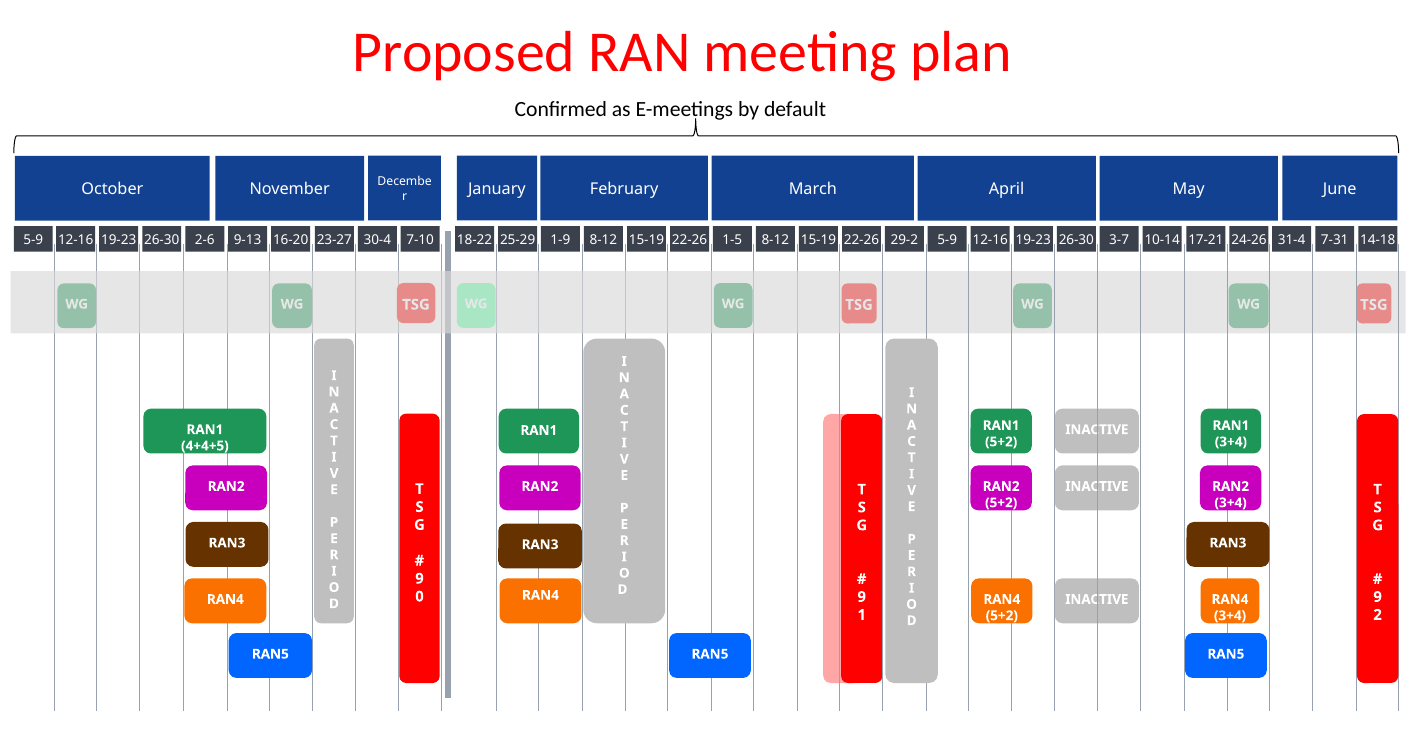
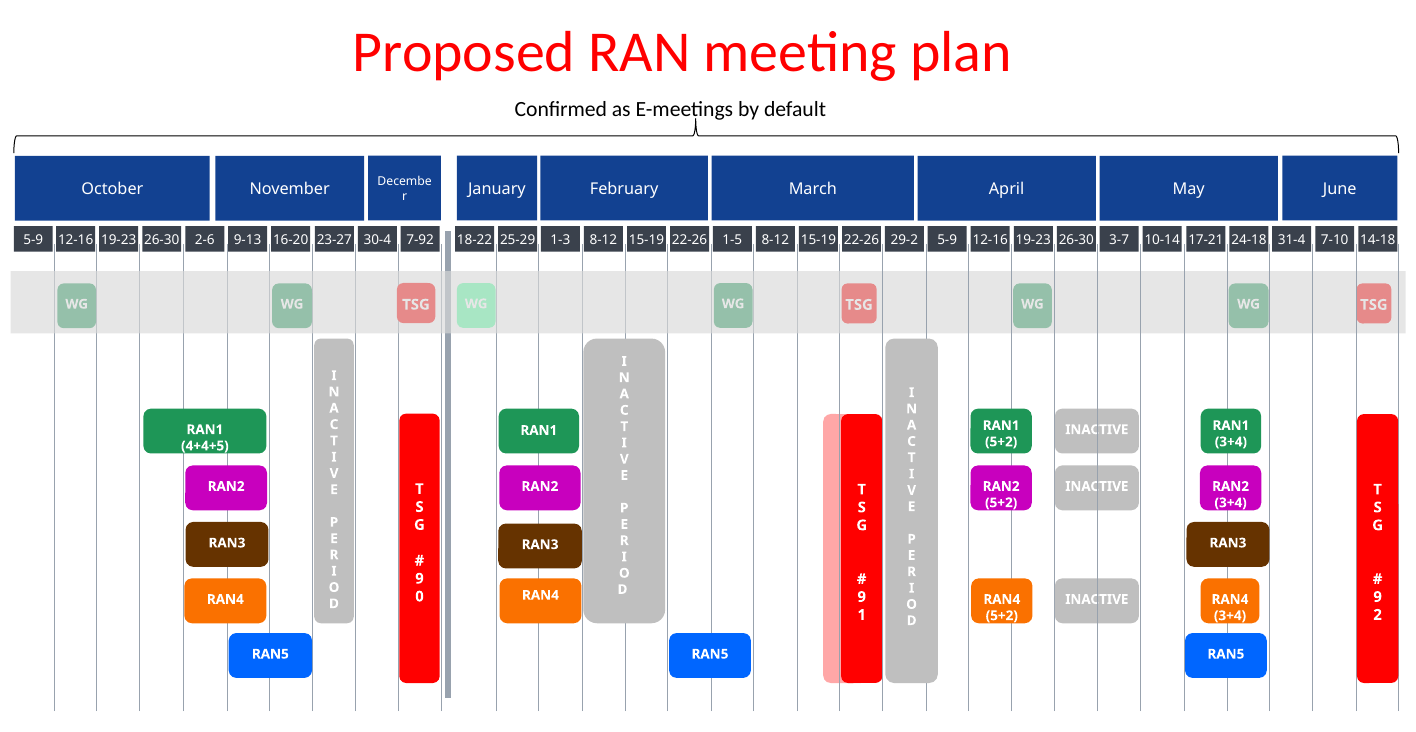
7-10: 7-10 -> 7-92 (420, 240)
1-9: 1-9 -> 1-3 (560, 240)
24-26: 24-26 -> 24-18 (1249, 240)
7-31: 7-31 -> 7-10 (1335, 240)
